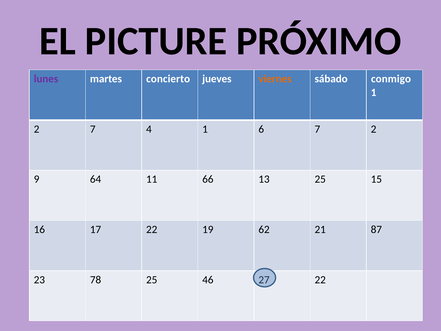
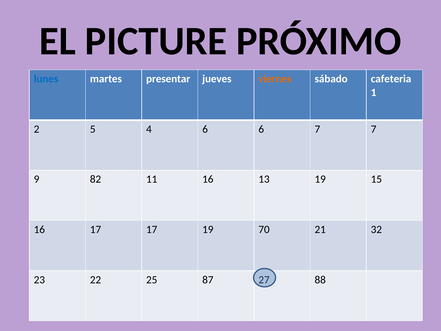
lunes colour: purple -> blue (46, 79)
concierto: concierto -> presentar (168, 79)
conmigo: conmigo -> cafeteria (391, 79)
2 7: 7 -> 5 (93, 129)
4 1: 1 -> 6 (205, 129)
7 2: 2 -> 7 (374, 129)
64: 64 -> 82 (96, 179)
11 66: 66 -> 16 (208, 179)
13 25: 25 -> 19 (320, 179)
17 22: 22 -> 17 (152, 229)
62: 62 -> 70 (264, 229)
87: 87 -> 32 (376, 229)
78: 78 -> 22 (96, 280)
46: 46 -> 87 (208, 280)
22: 22 -> 88 (320, 280)
